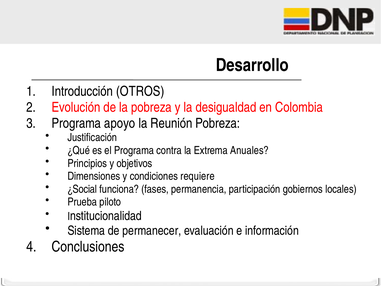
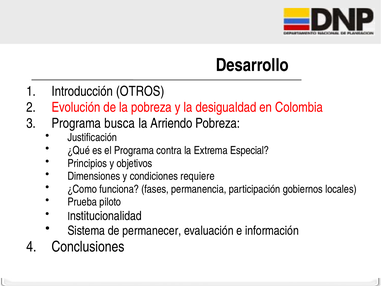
apoyo: apoyo -> busca (120, 123)
Reunión: Reunión -> Arriendo (171, 123)
Anuales: Anuales -> Especial (250, 150)
¿Social: ¿Social -> ¿Como (82, 189)
